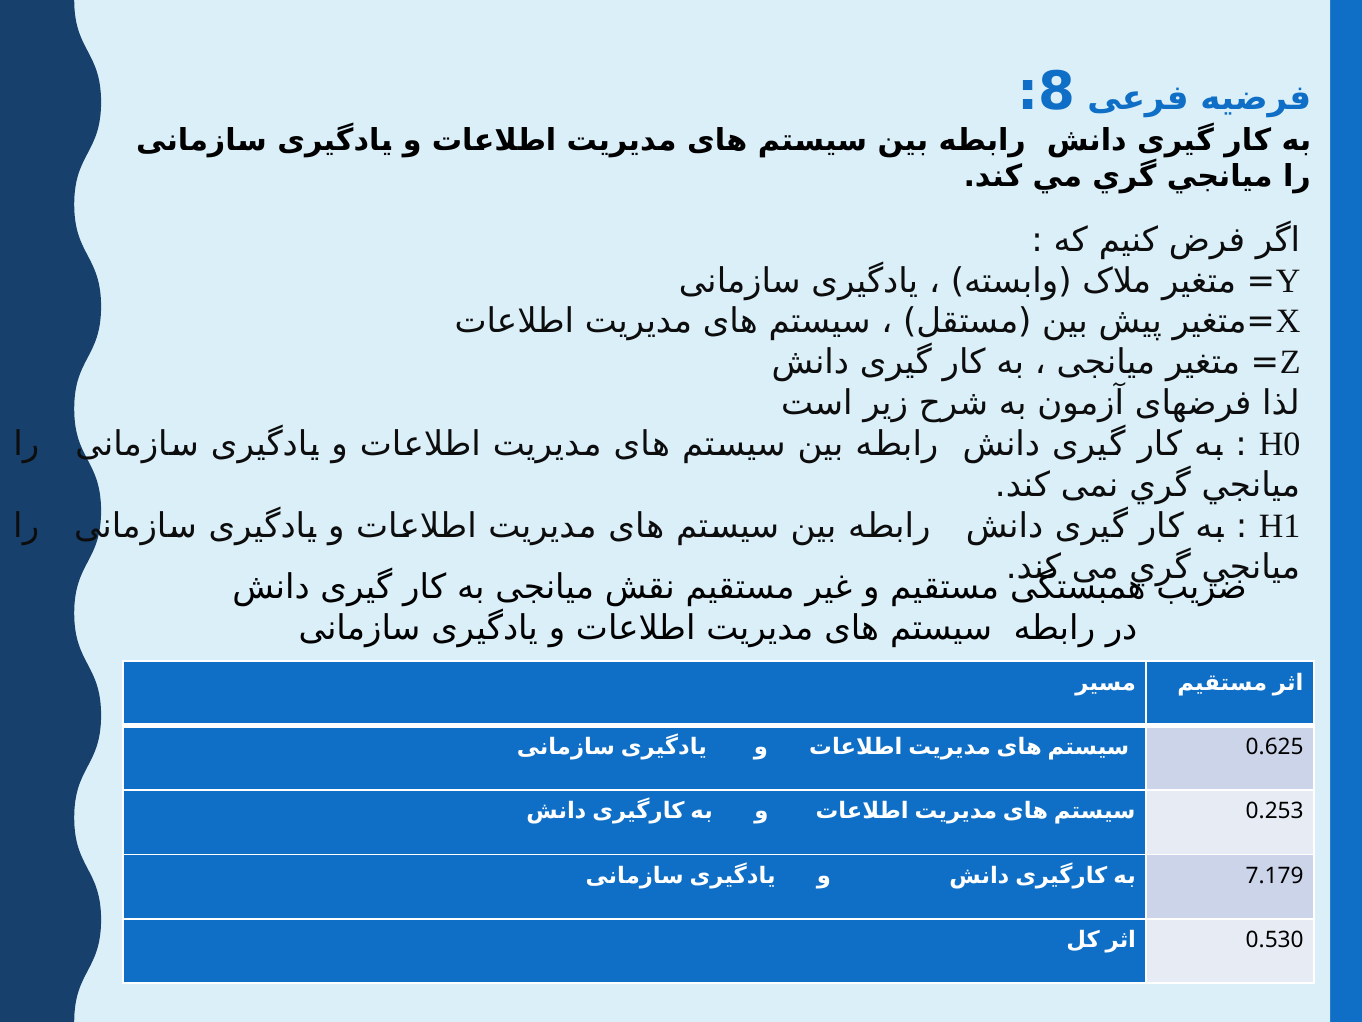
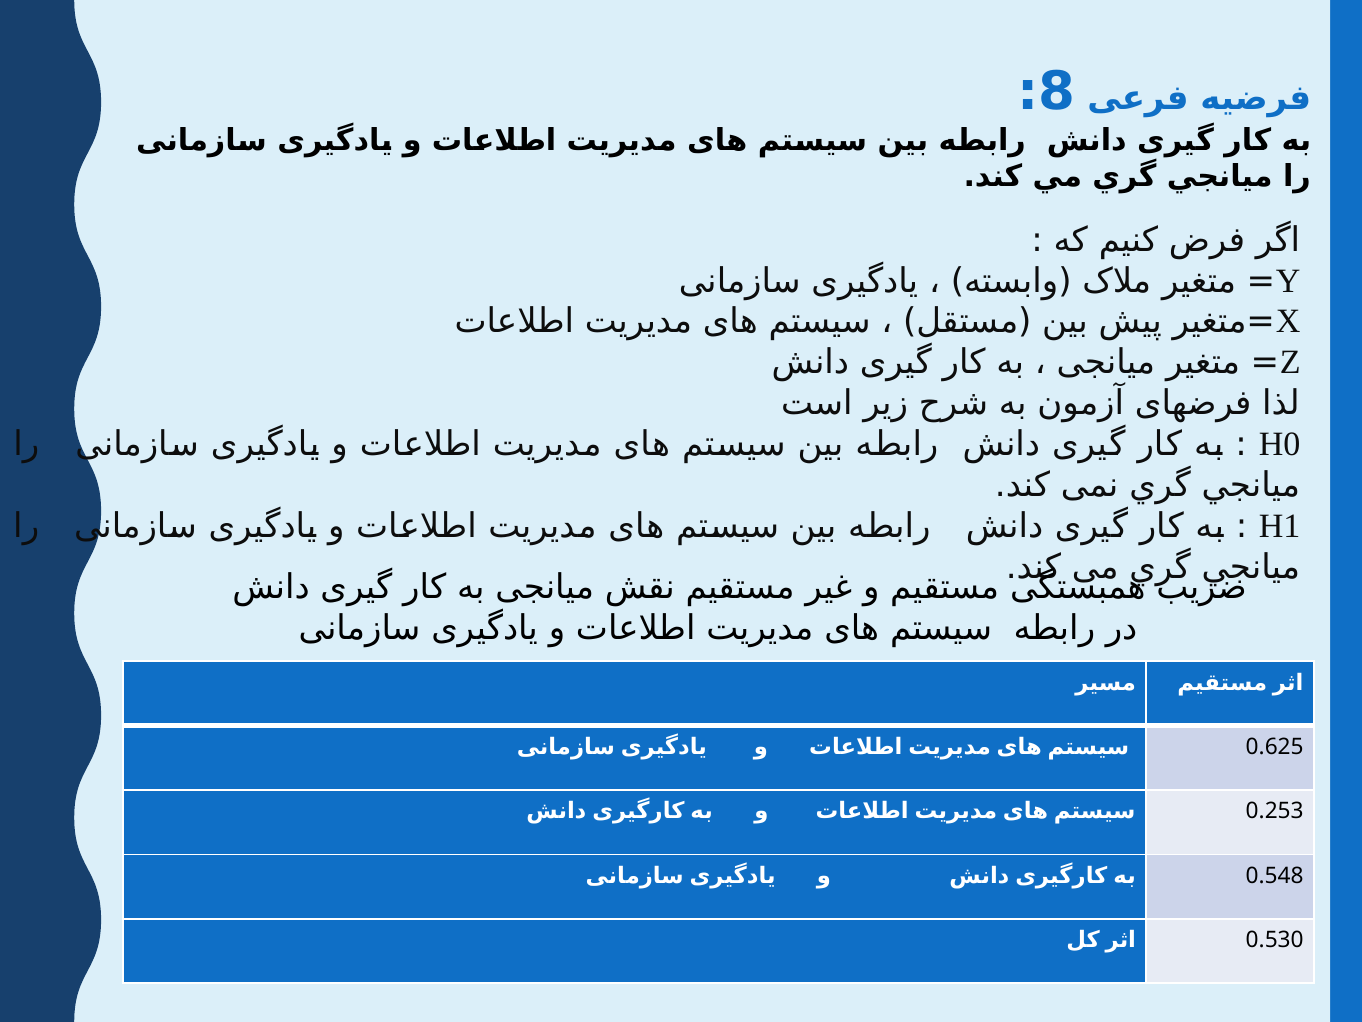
7.179: 7.179 -> 0.548 (1275, 875)
